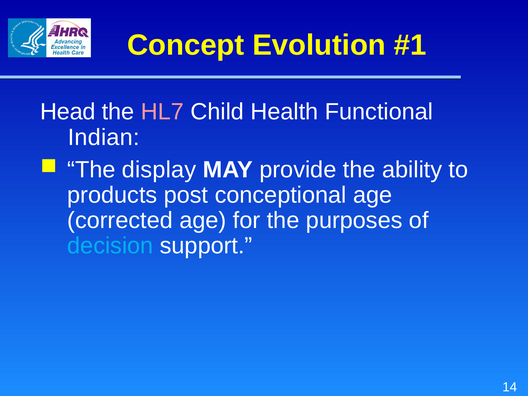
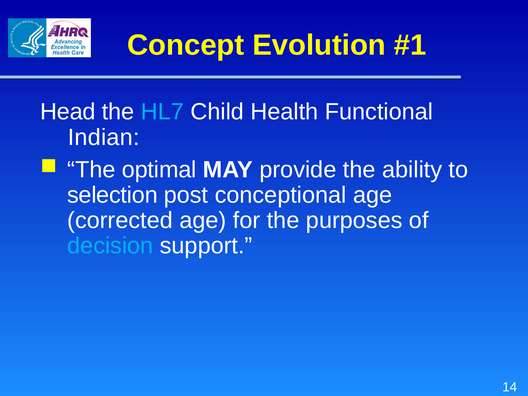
HL7 colour: pink -> light blue (162, 112)
display: display -> optimal (159, 170)
products: products -> selection (112, 195)
